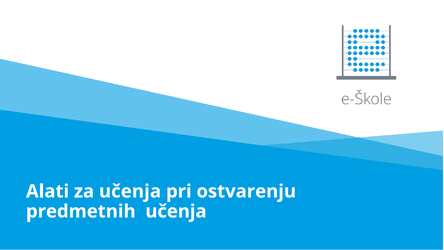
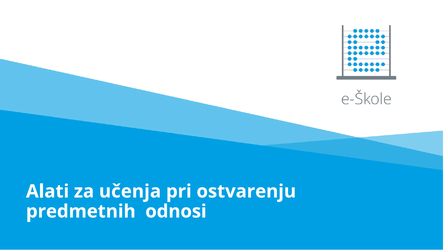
predmetnih učenja: učenja -> odnosi (176, 211)
